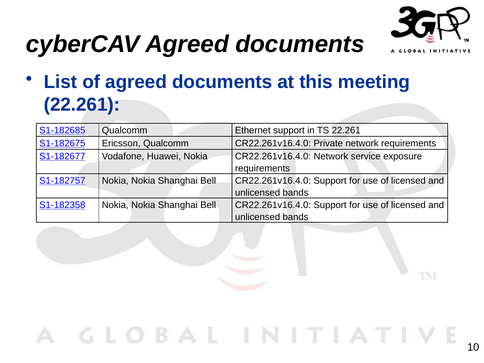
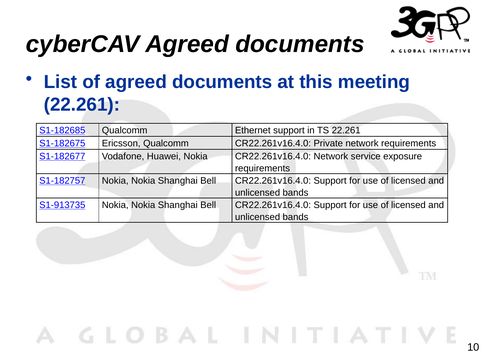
S1-182358: S1-182358 -> S1-913735 (62, 205)
